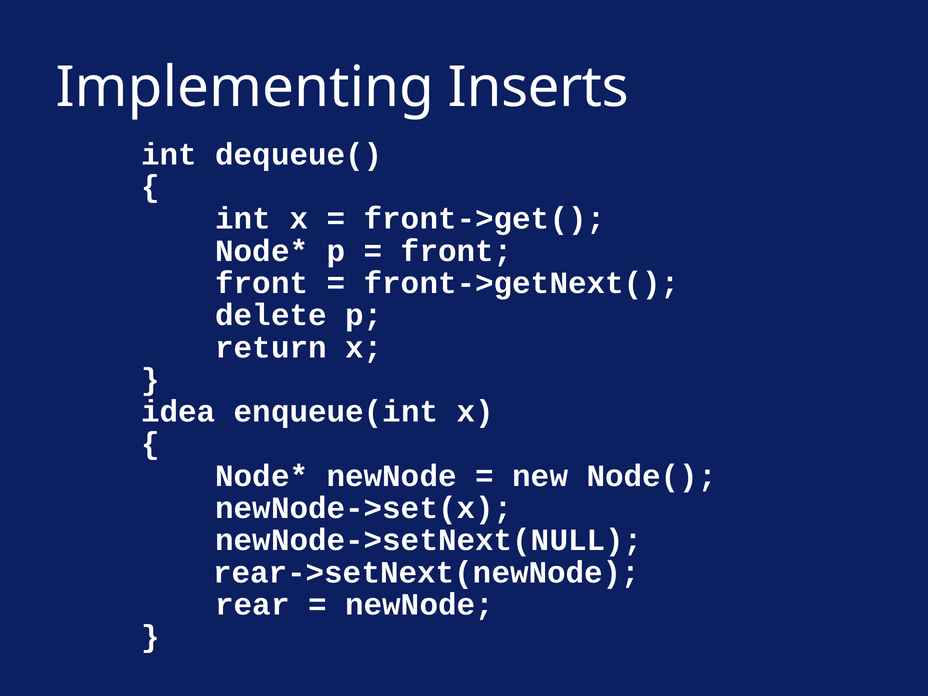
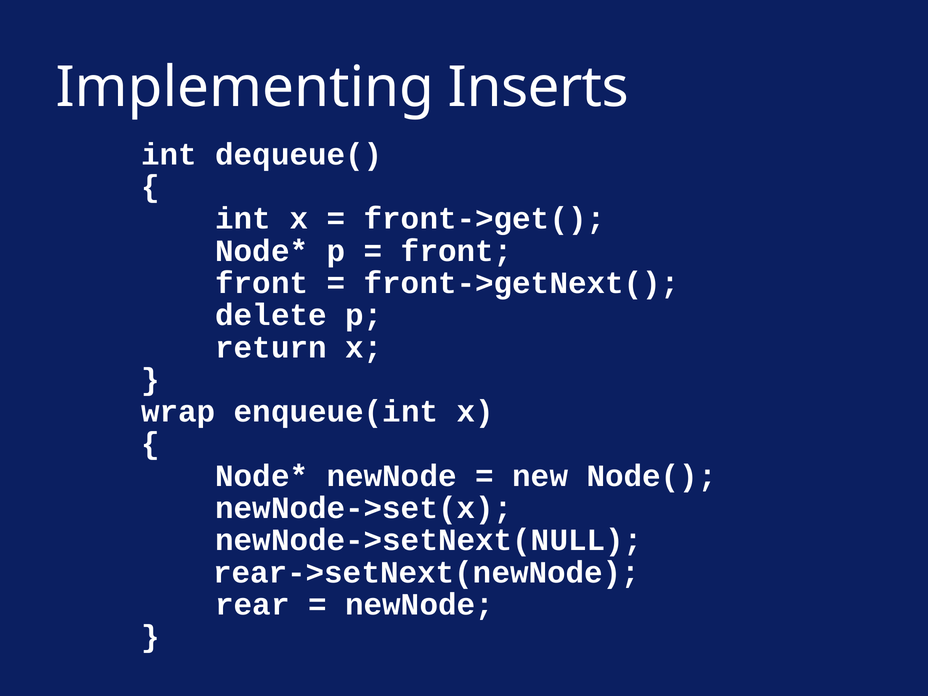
idea: idea -> wrap (178, 412)
